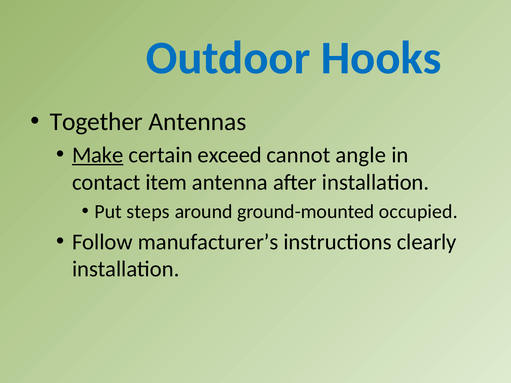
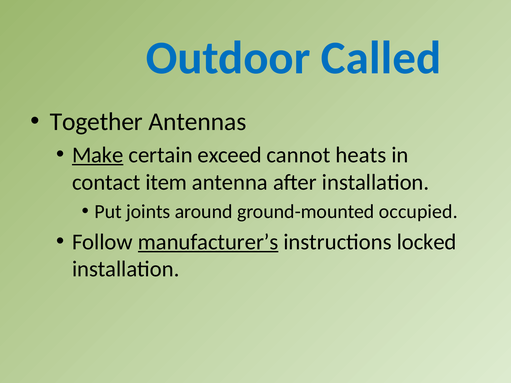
Hooks: Hooks -> Called (381, 58)
angle: angle -> heats (361, 155)
steps: steps -> joints (148, 212)
manufacturer’s underline: none -> present (208, 242)
clearly: clearly -> locked (427, 242)
